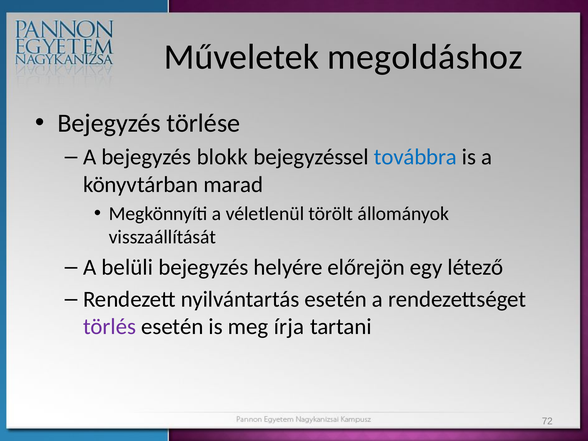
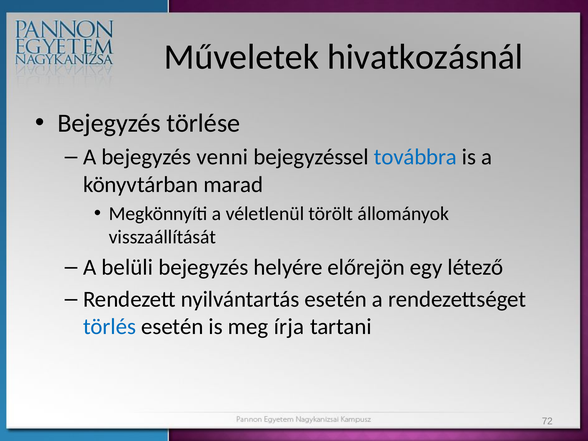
megoldáshoz: megoldáshoz -> hivatkozásnál (425, 57)
blokk: blokk -> venni (222, 157)
törlés colour: purple -> blue (110, 327)
